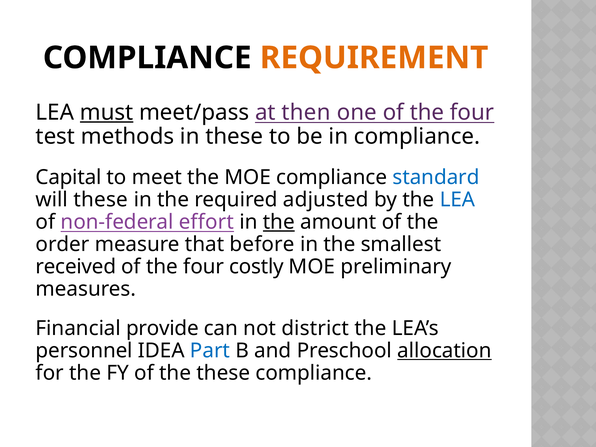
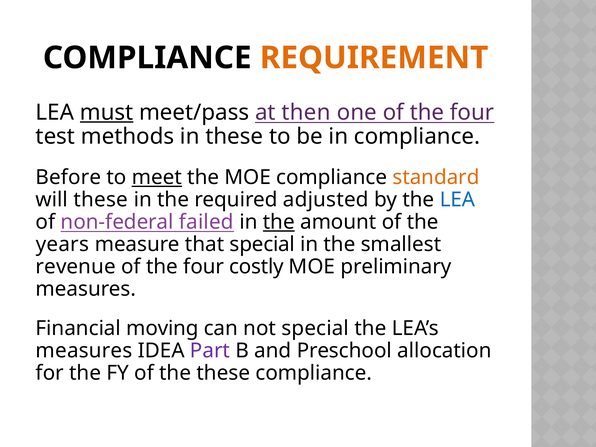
Capital: Capital -> Before (68, 177)
meet underline: none -> present (157, 177)
standard colour: blue -> orange (436, 177)
effort: effort -> failed (206, 222)
order: order -> years (62, 244)
that before: before -> special (262, 244)
received: received -> revenue (76, 267)
provide: provide -> moving (162, 328)
not district: district -> special (315, 328)
personnel: personnel -> measures (84, 351)
Part colour: blue -> purple (210, 351)
allocation underline: present -> none (444, 351)
